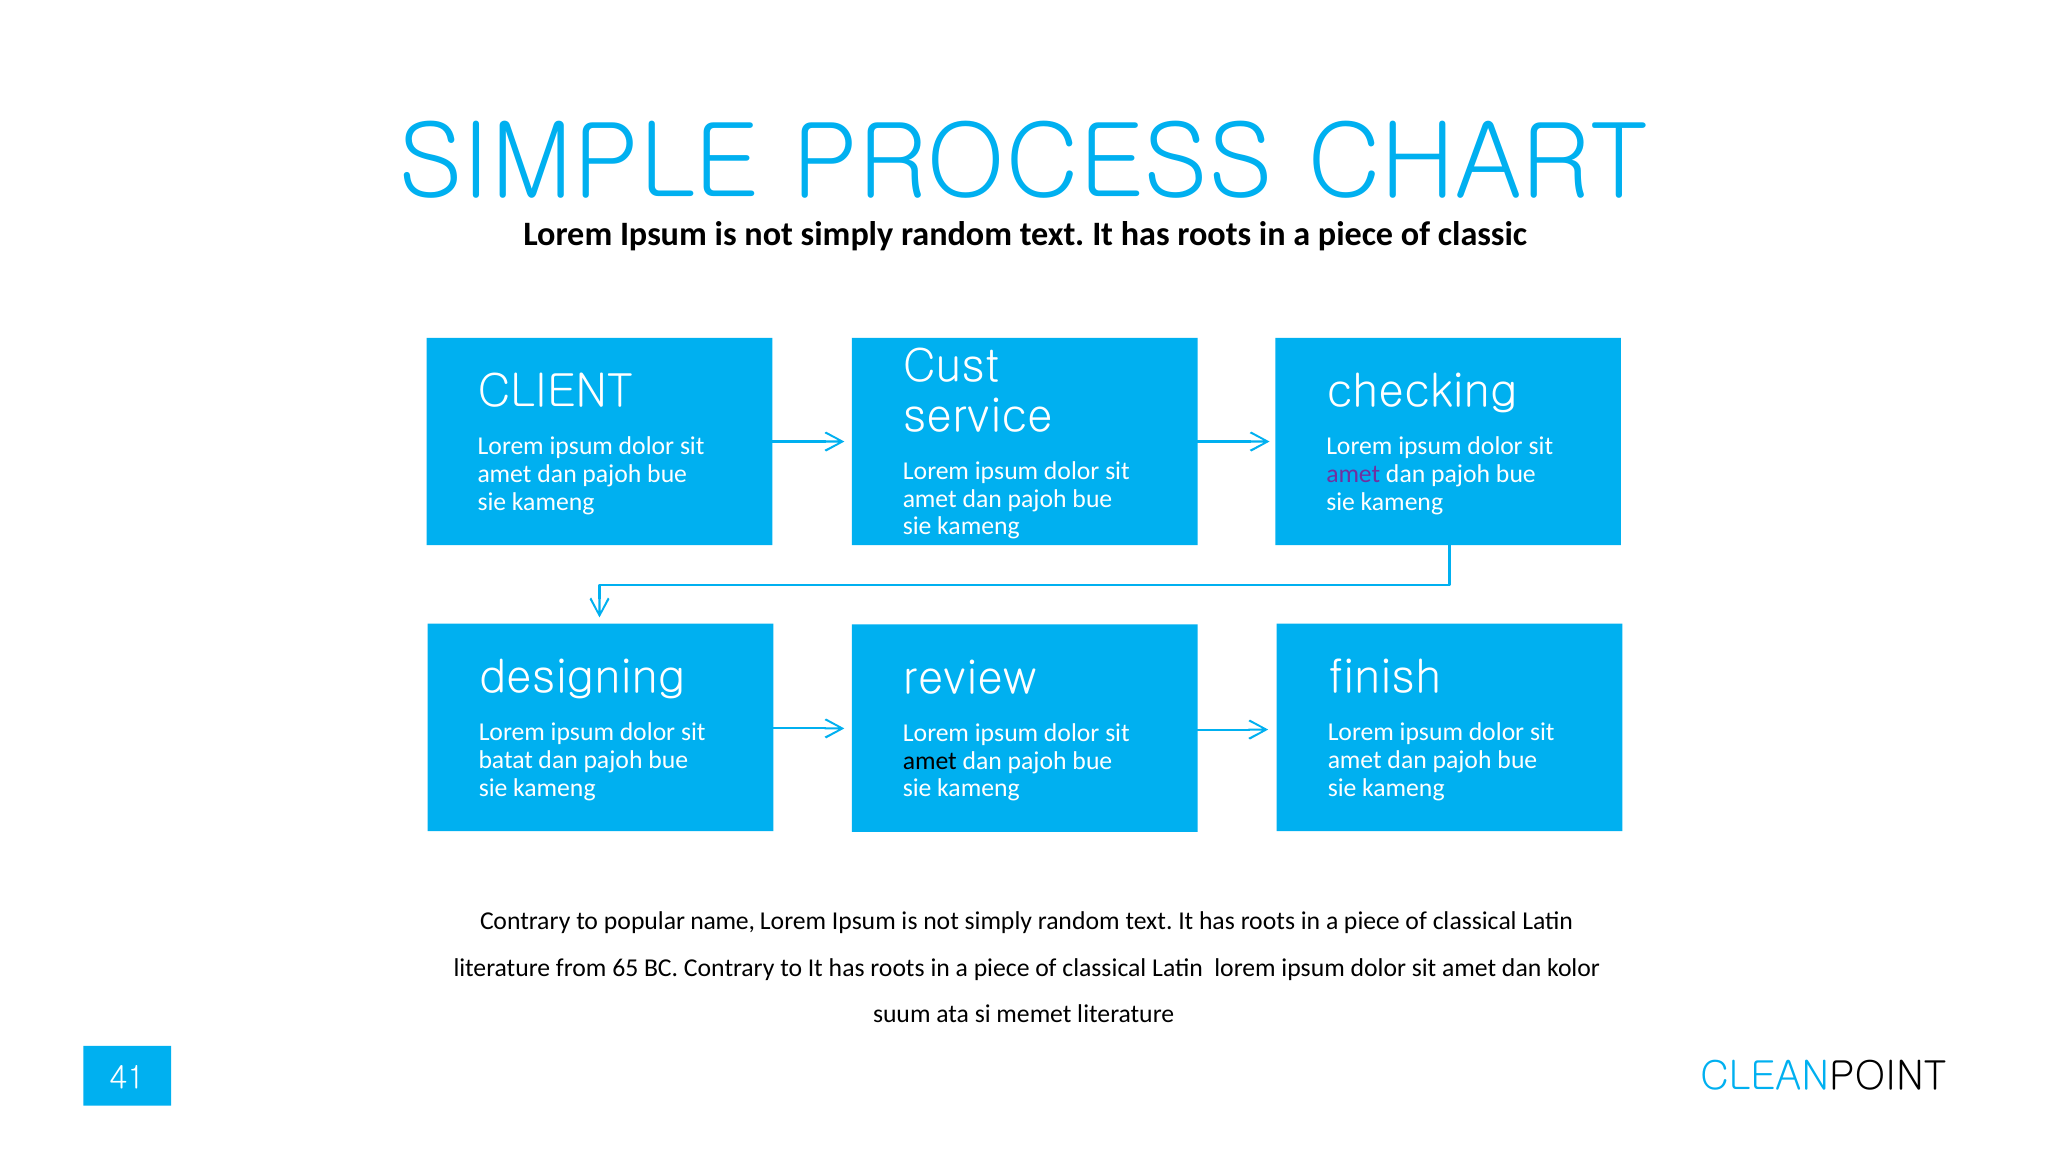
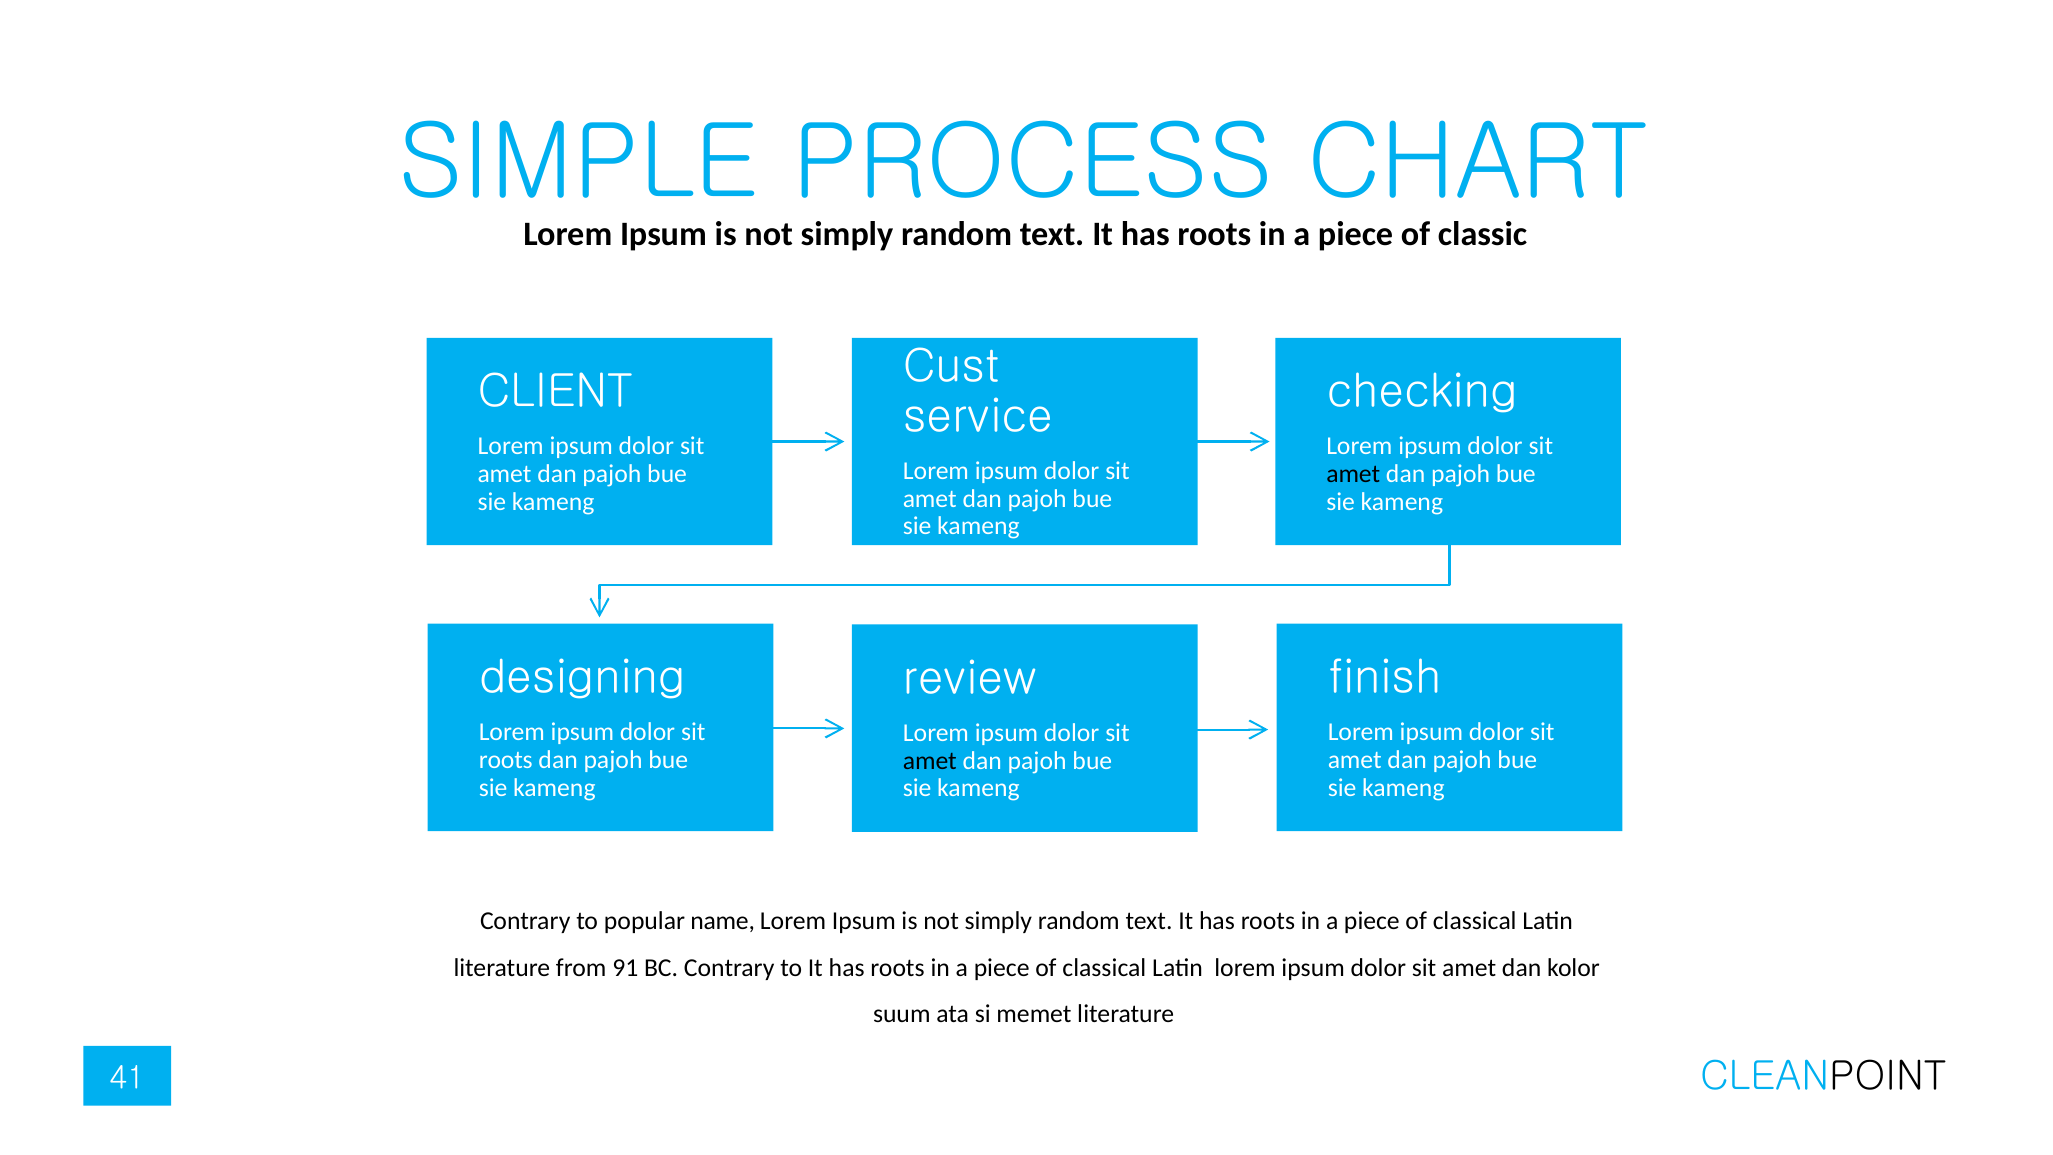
amet colour: purple -> black (1353, 474)
batat: batat -> roots (506, 760)
65: 65 -> 91 (625, 968)
